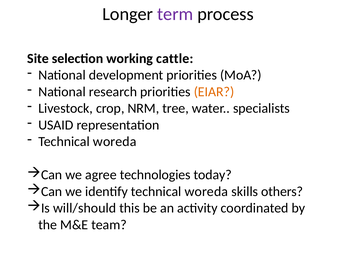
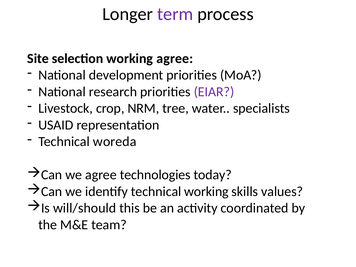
working cattle: cattle -> agree (175, 58)
EIAR colour: orange -> purple (214, 92)
identify technical woreda: woreda -> working (206, 191)
others: others -> values (282, 191)
